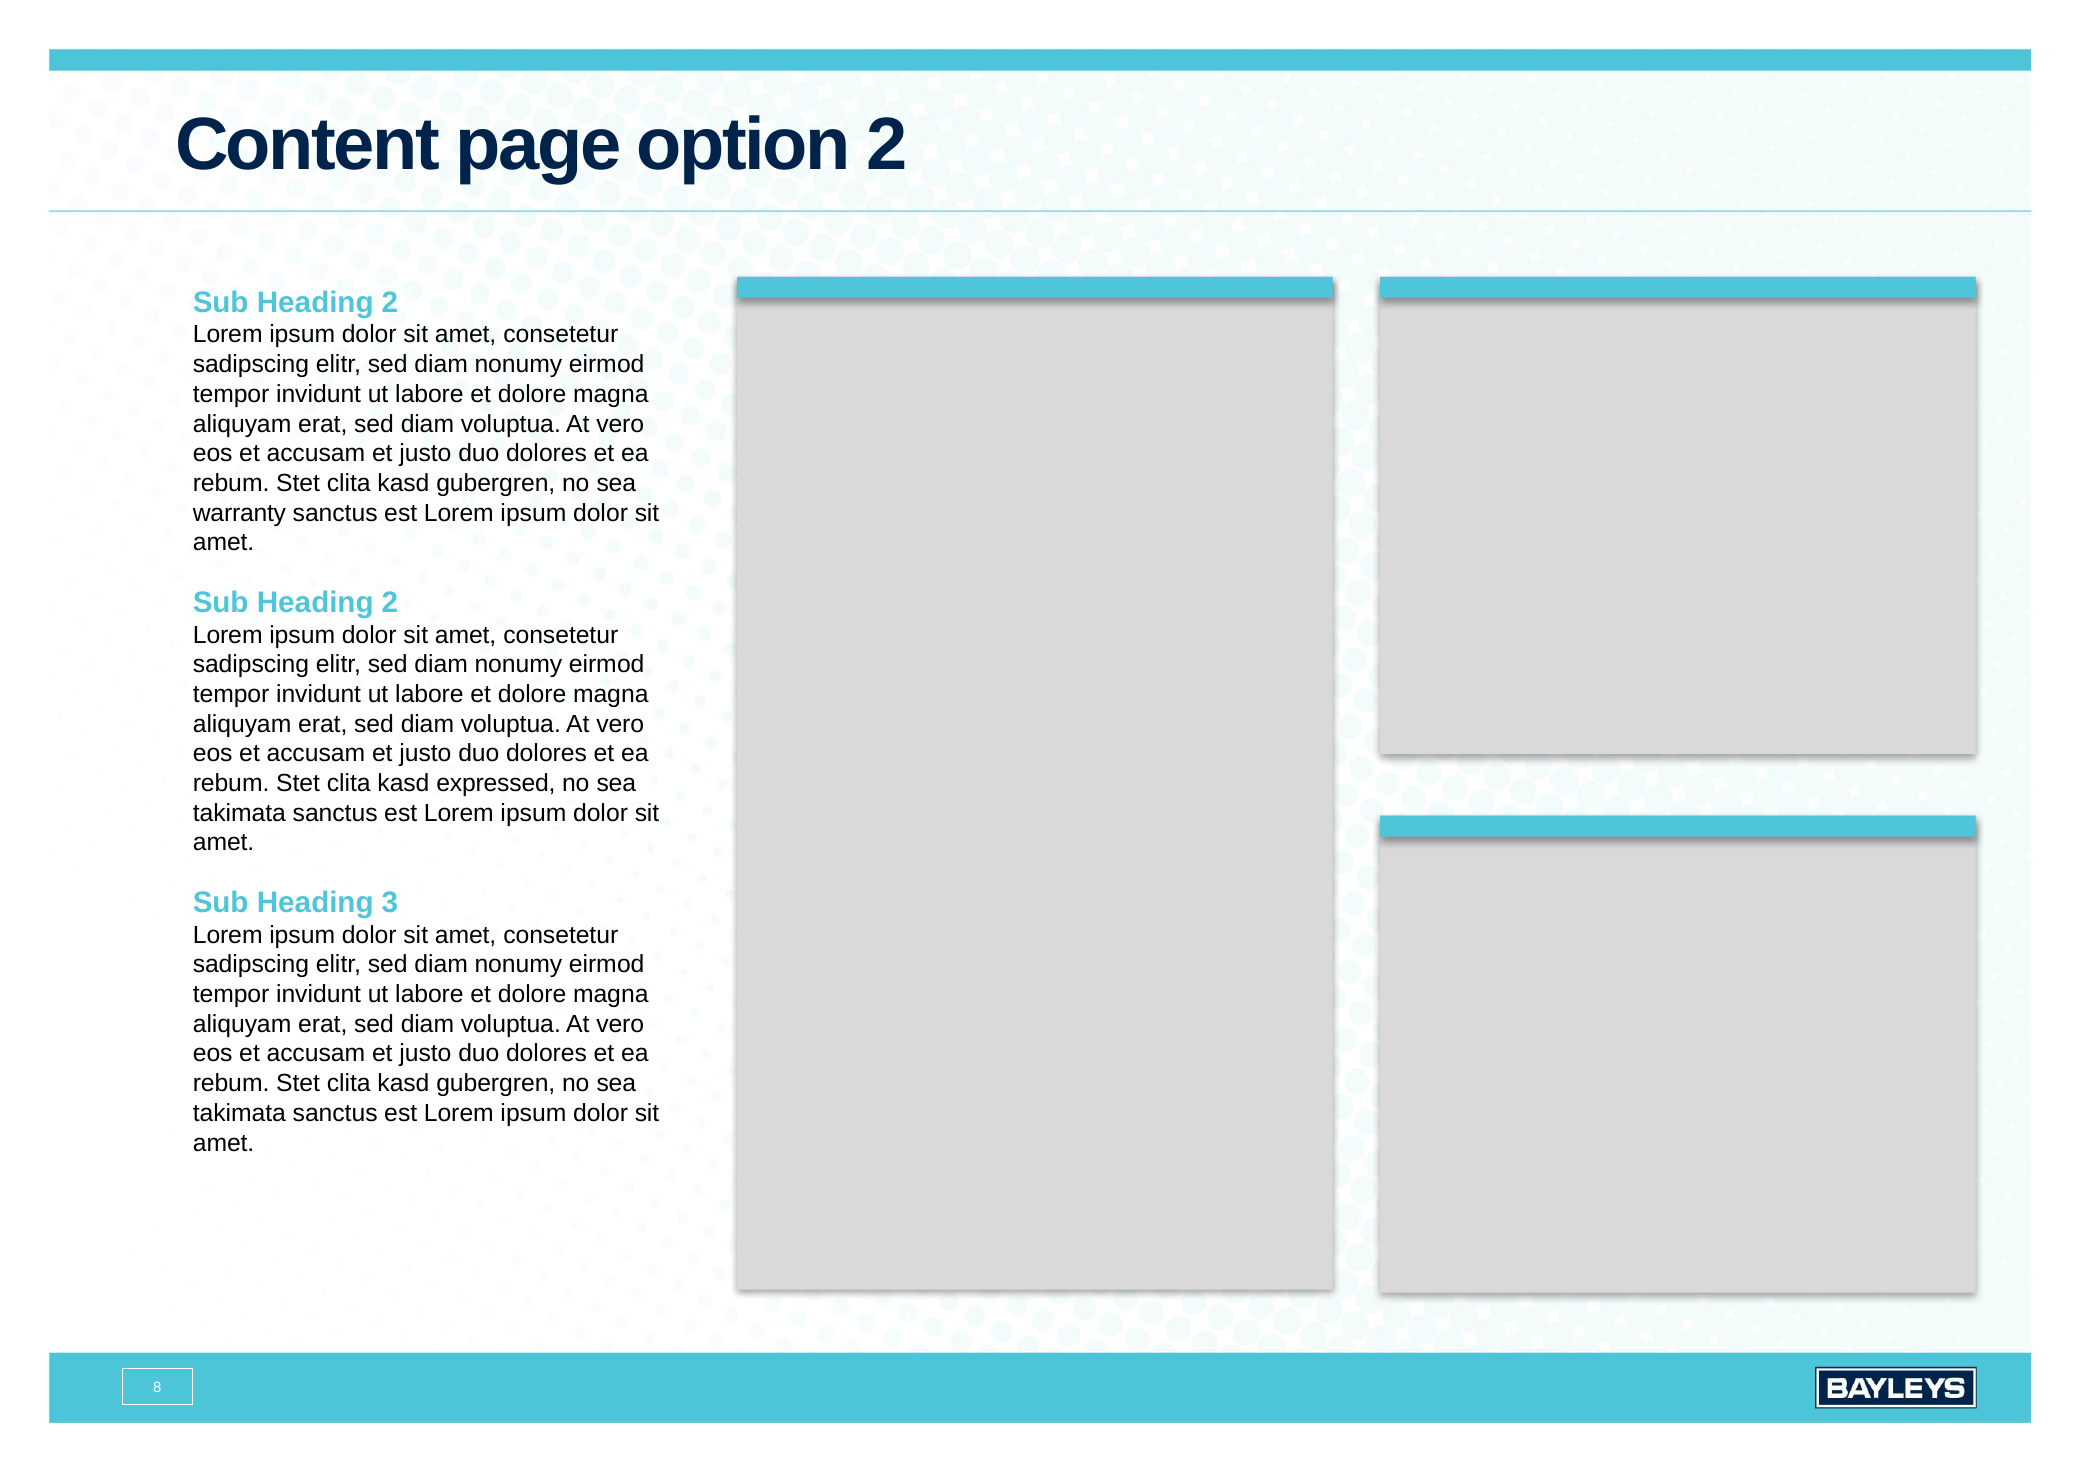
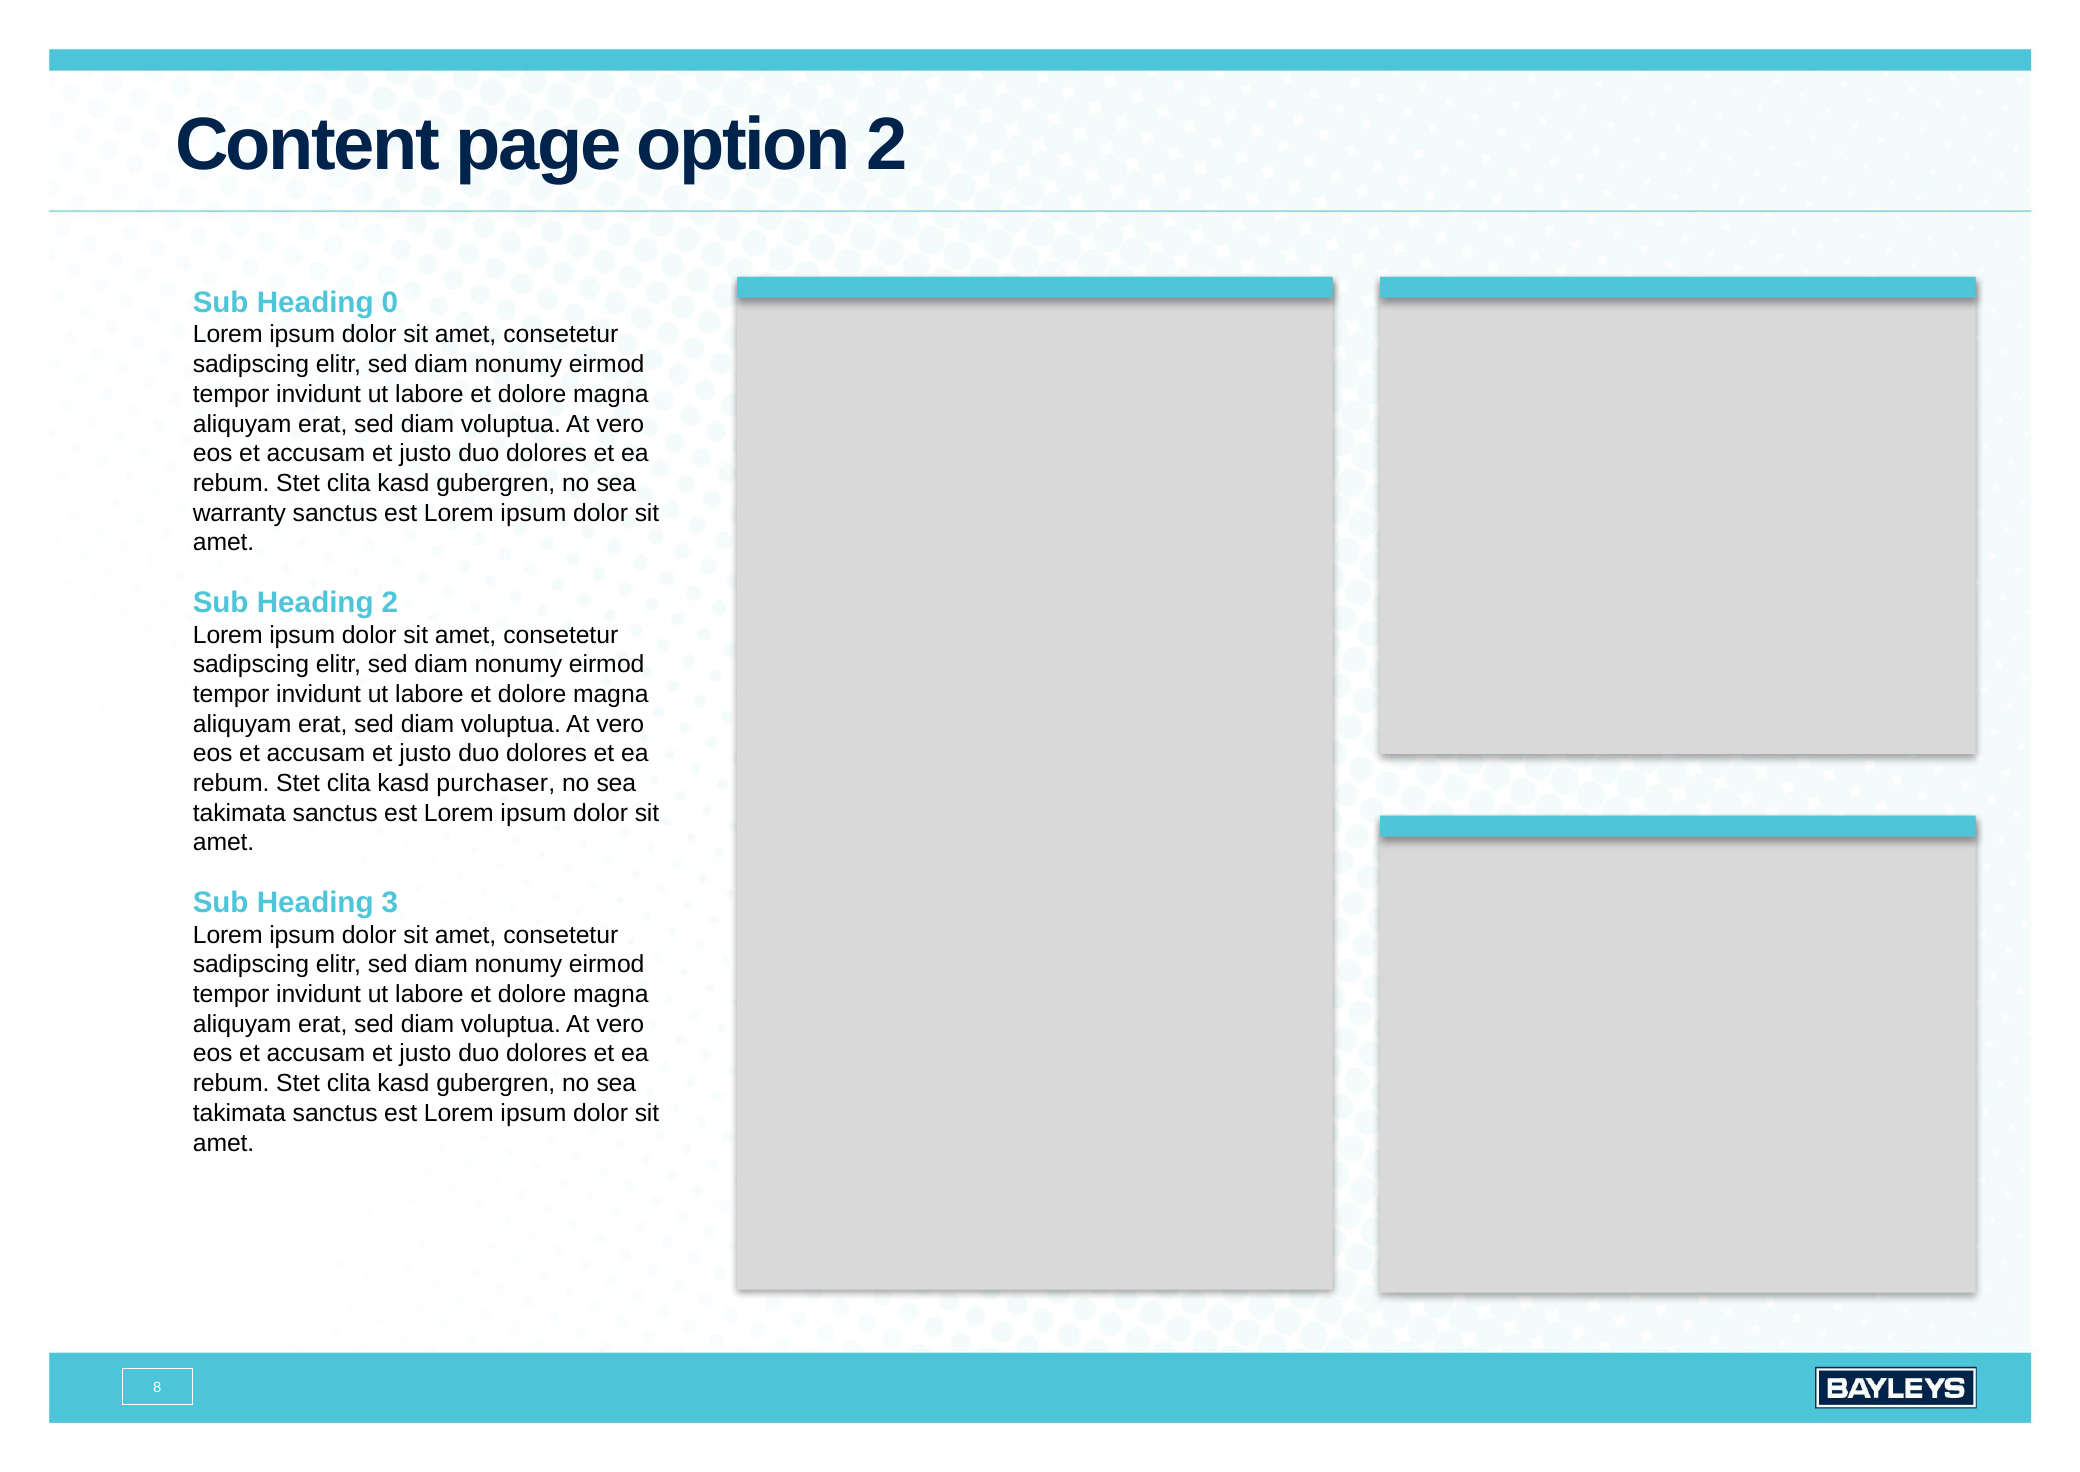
2: 2 -> 0 (390, 302)
expressed: expressed -> purchaser (496, 783)
